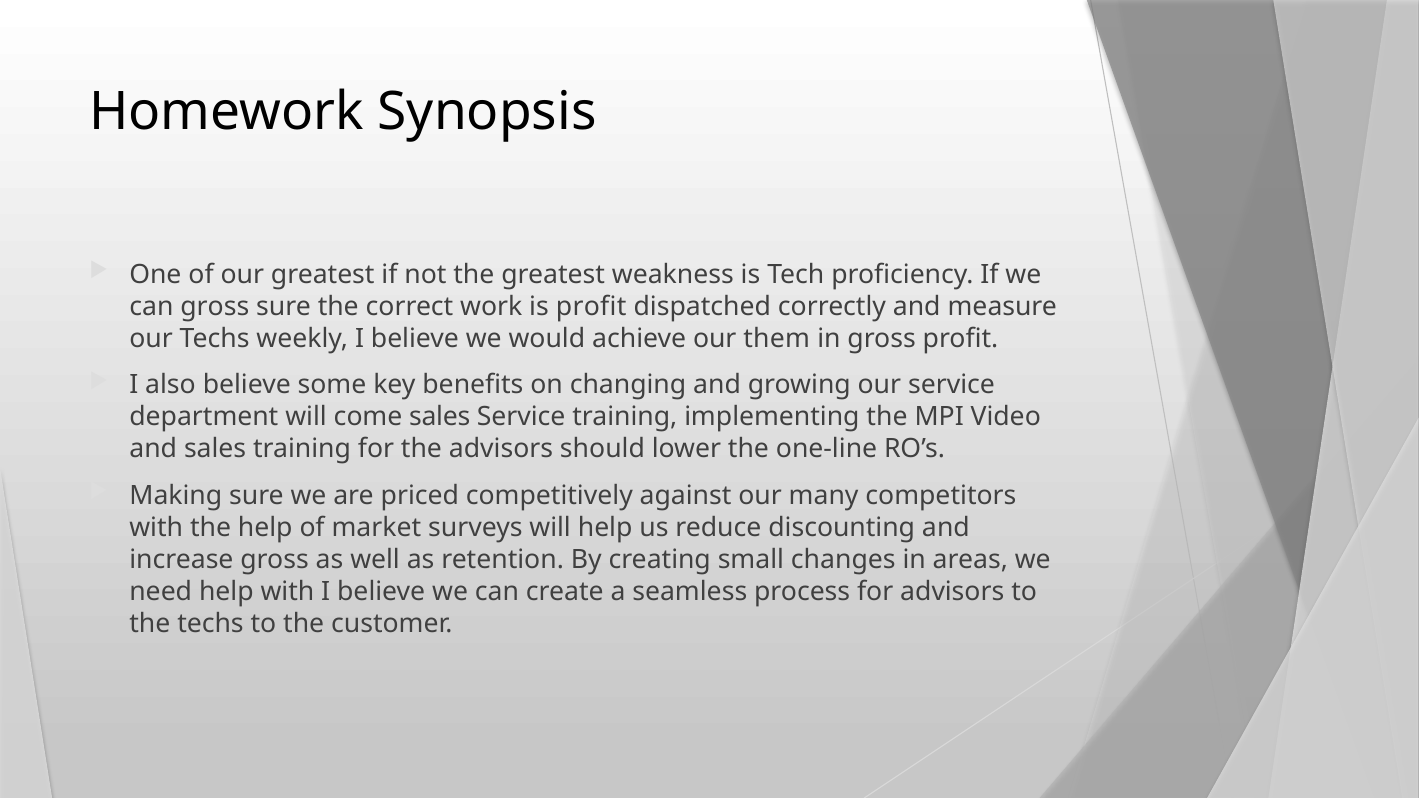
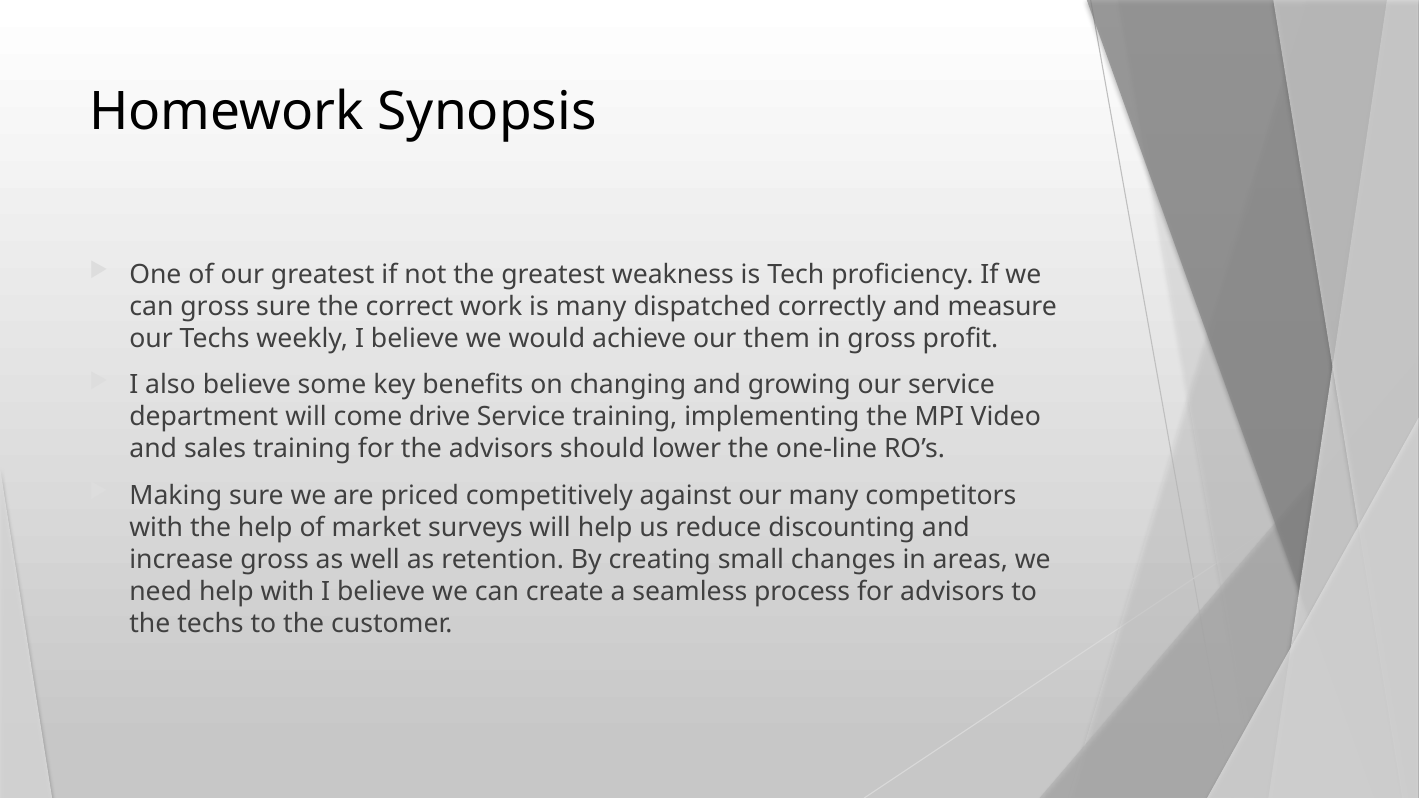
is profit: profit -> many (591, 307)
come sales: sales -> drive (440, 417)
